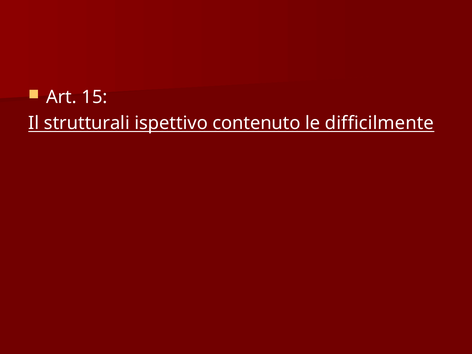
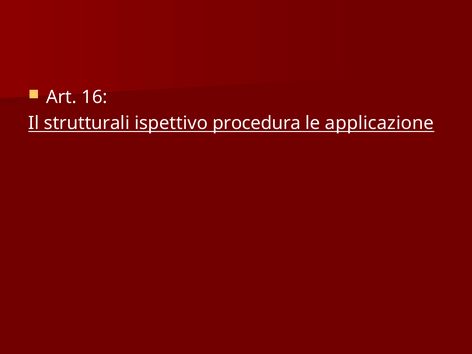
15: 15 -> 16 (94, 97)
contenuto: contenuto -> procedura (257, 123)
difficilmente: difficilmente -> applicazione (379, 123)
